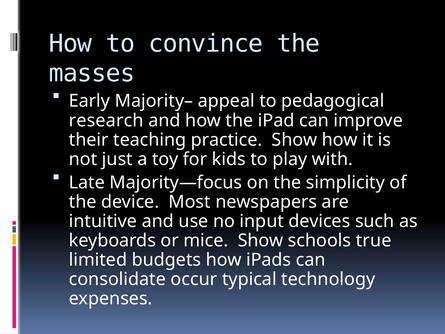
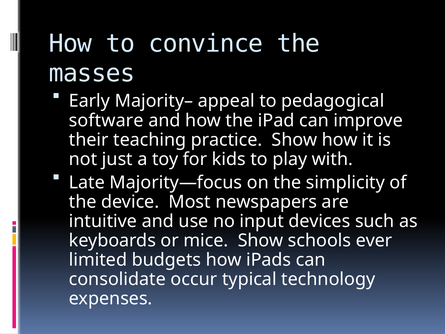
research: research -> software (106, 120)
true: true -> ever (374, 240)
